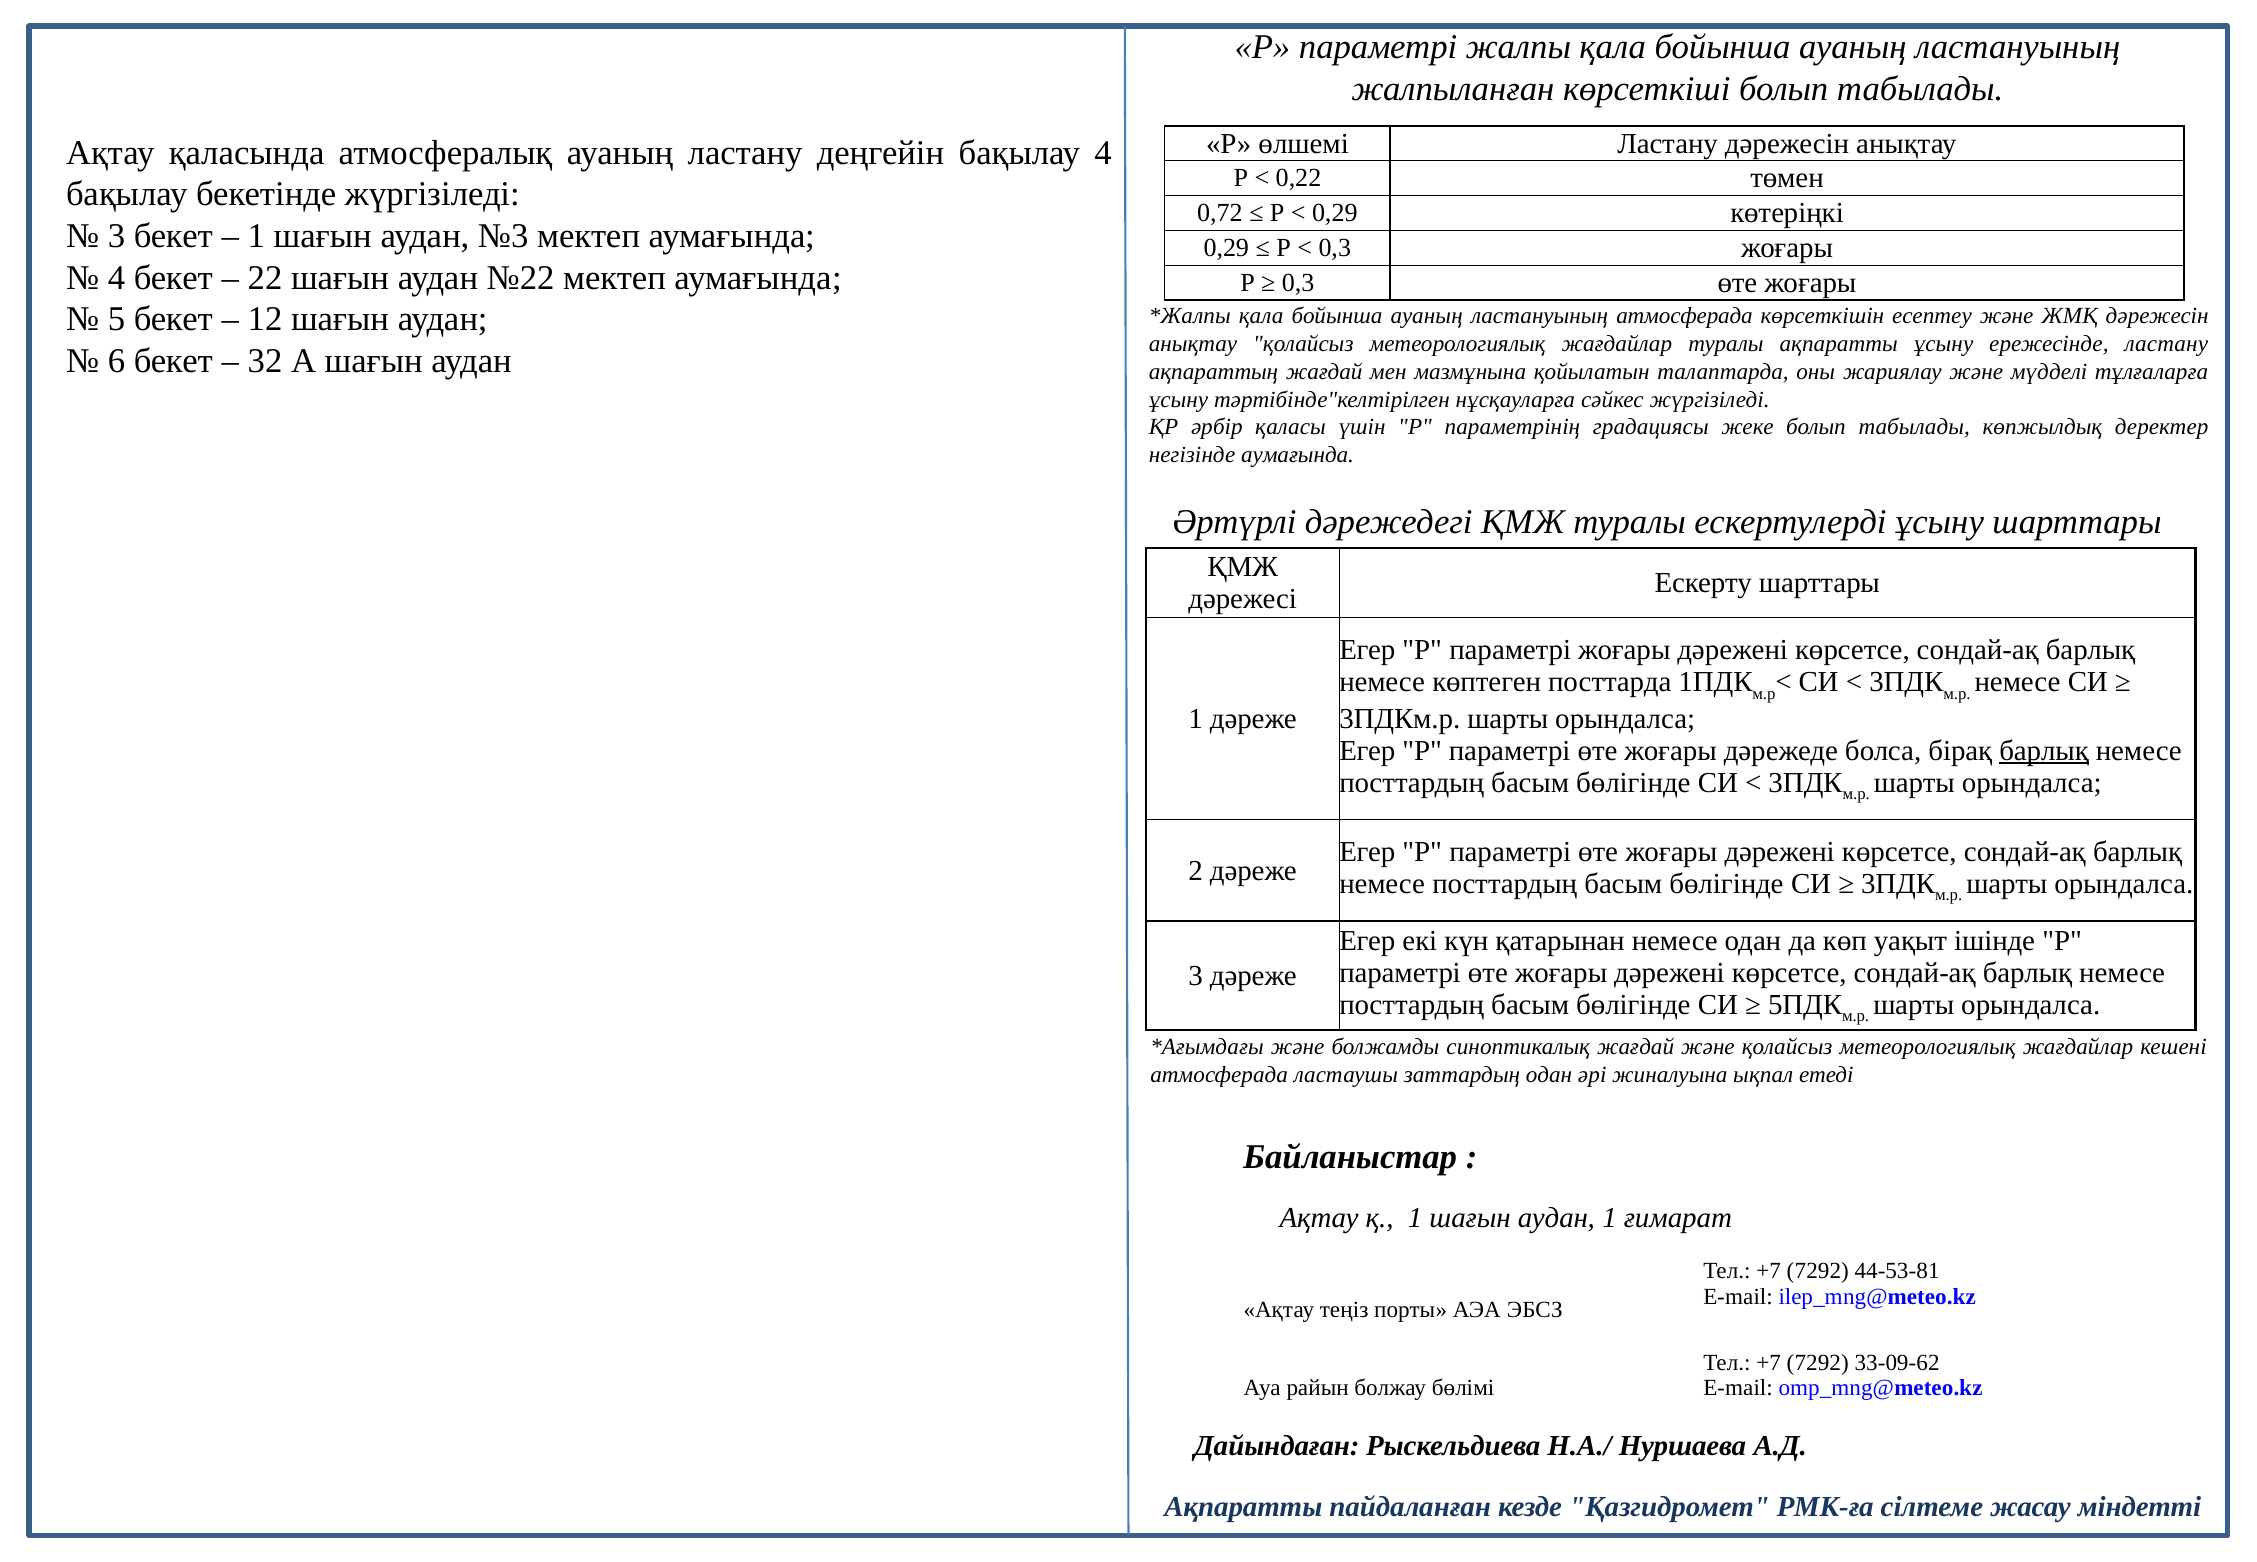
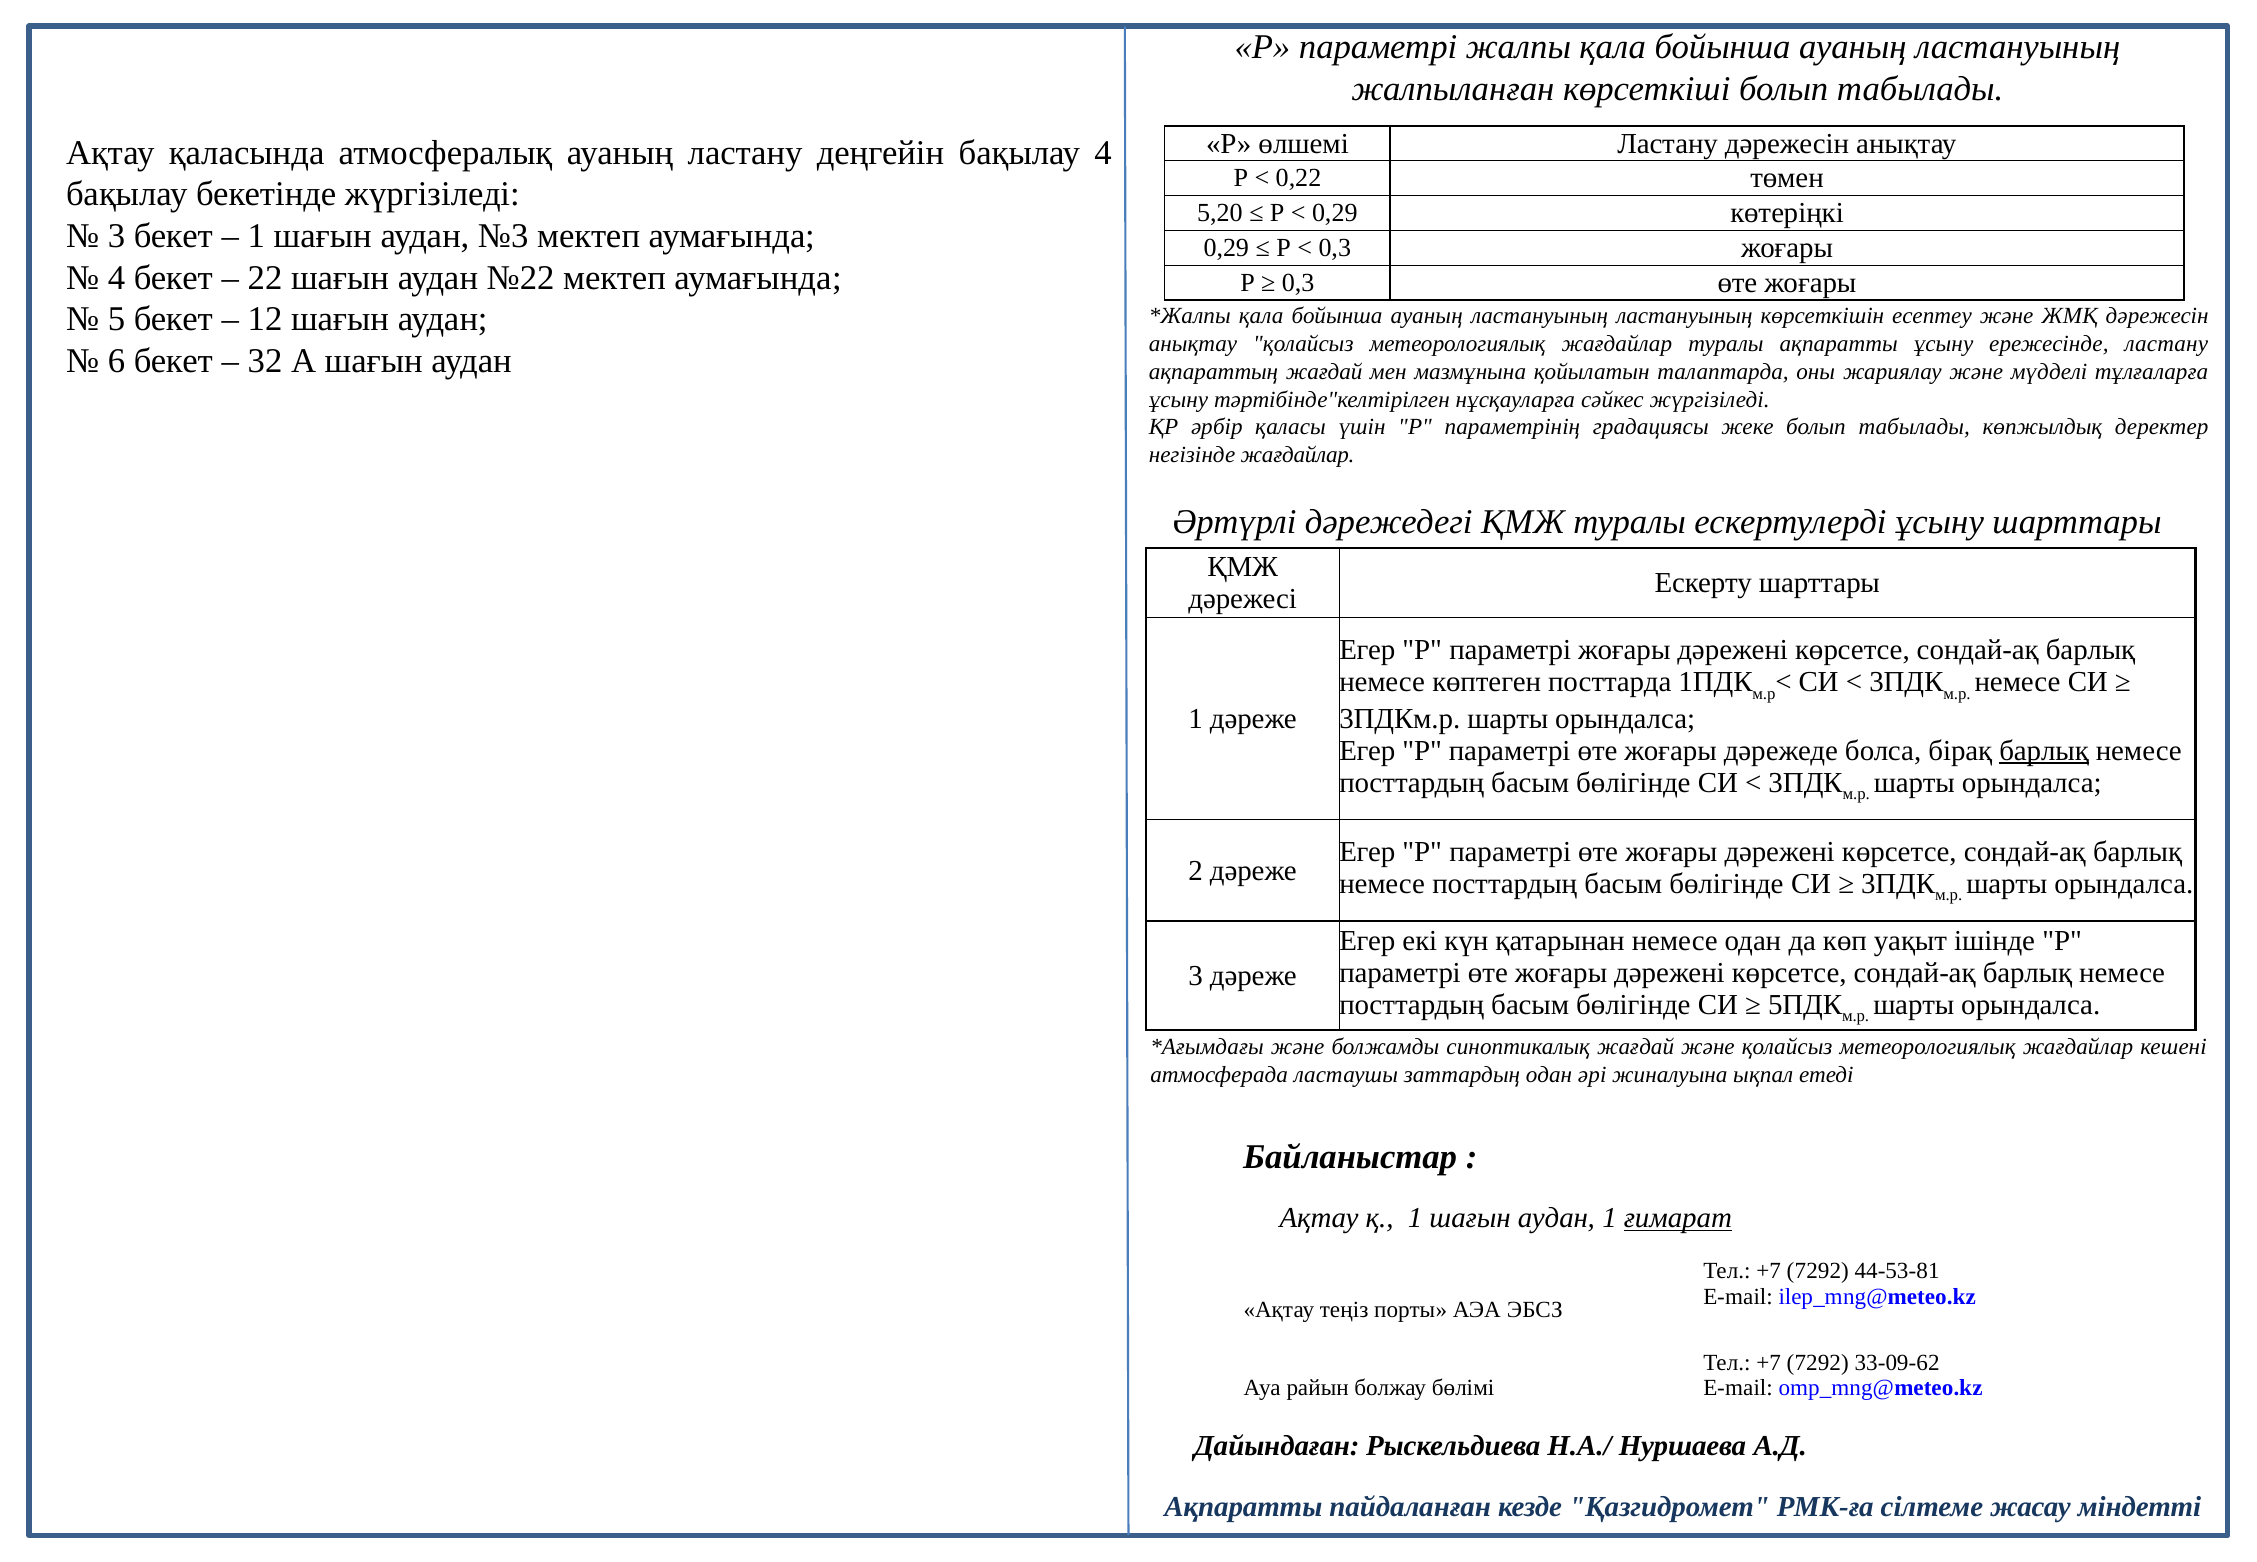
0,72: 0,72 -> 5,20 (1220, 213)
ластануының атмосферада: атмосферада -> ластануының (1684, 316)
негізінде аумағында: аумағында -> жағдайлар (1298, 455)
ғимарат underline: none -> present (1678, 1218)
